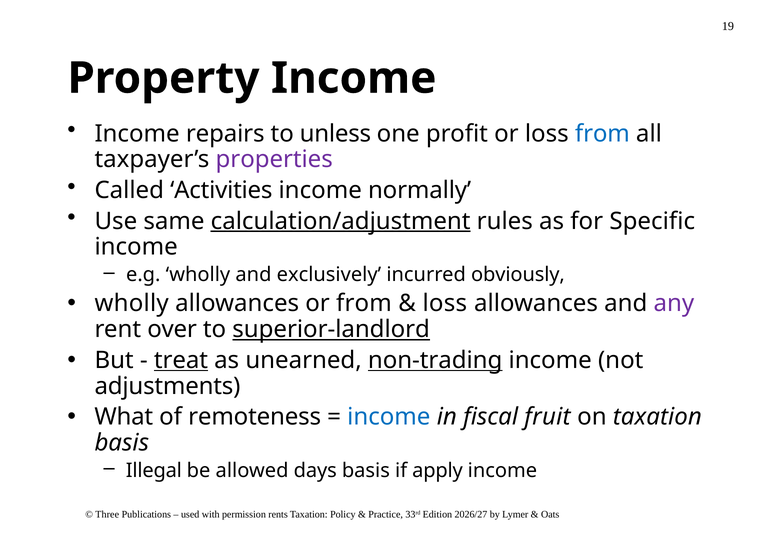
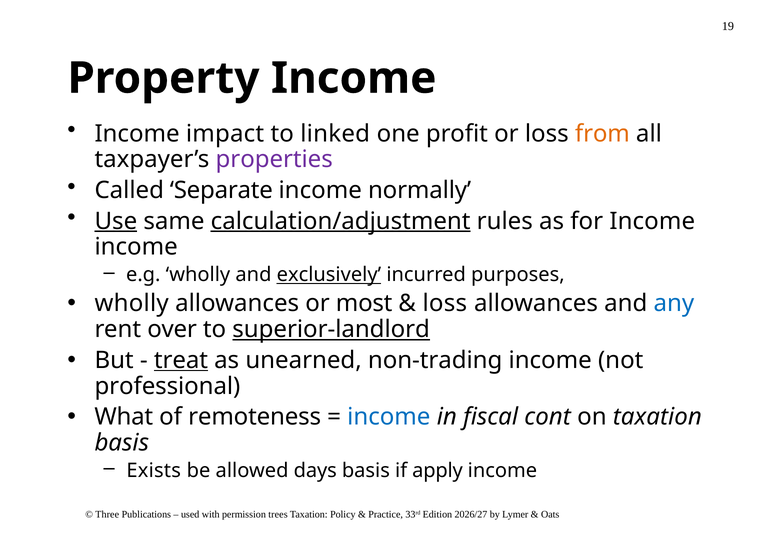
repairs: repairs -> impact (225, 134)
unless: unless -> linked (335, 134)
from colour: blue -> orange (602, 134)
Activities: Activities -> Separate (221, 190)
Use underline: none -> present (116, 221)
for Specific: Specific -> Income (652, 221)
exclusively underline: none -> present (329, 275)
obviously: obviously -> purposes (518, 275)
or from: from -> most (364, 304)
any colour: purple -> blue (674, 304)
non-trading underline: present -> none (435, 360)
adjustments: adjustments -> professional (167, 386)
fruit: fruit -> cont (548, 417)
Illegal: Illegal -> Exists (154, 471)
rents: rents -> trees (278, 515)
